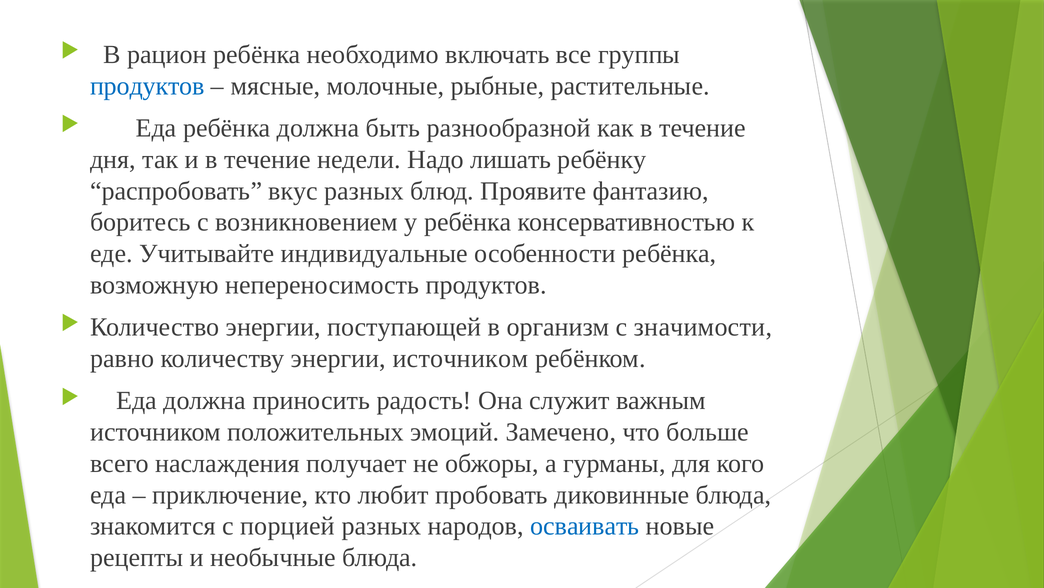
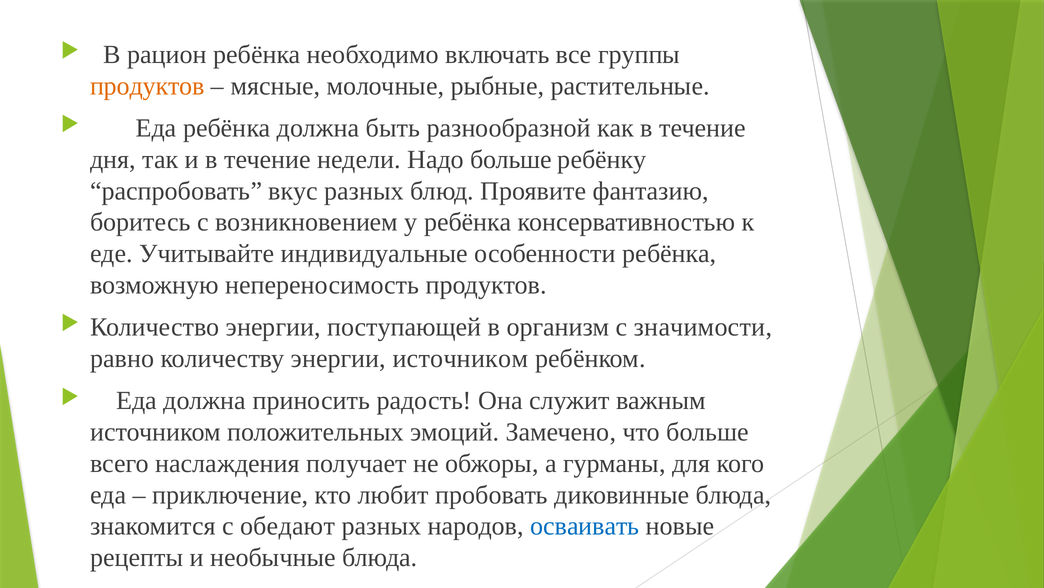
продуктов colour: blue -> orange (147, 86)
Надо лишать: лишать -> больше (511, 159)
порцией: порцией -> обедают (288, 526)
